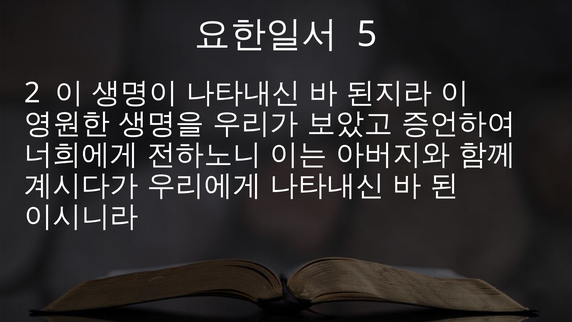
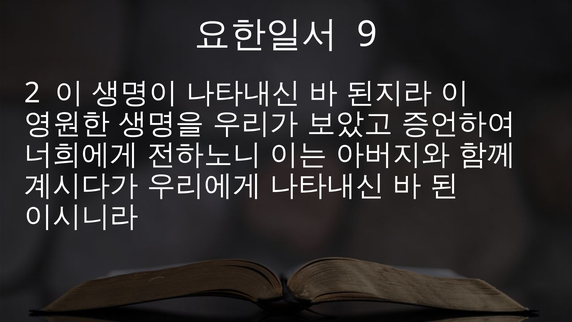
5: 5 -> 9 (367, 34)
